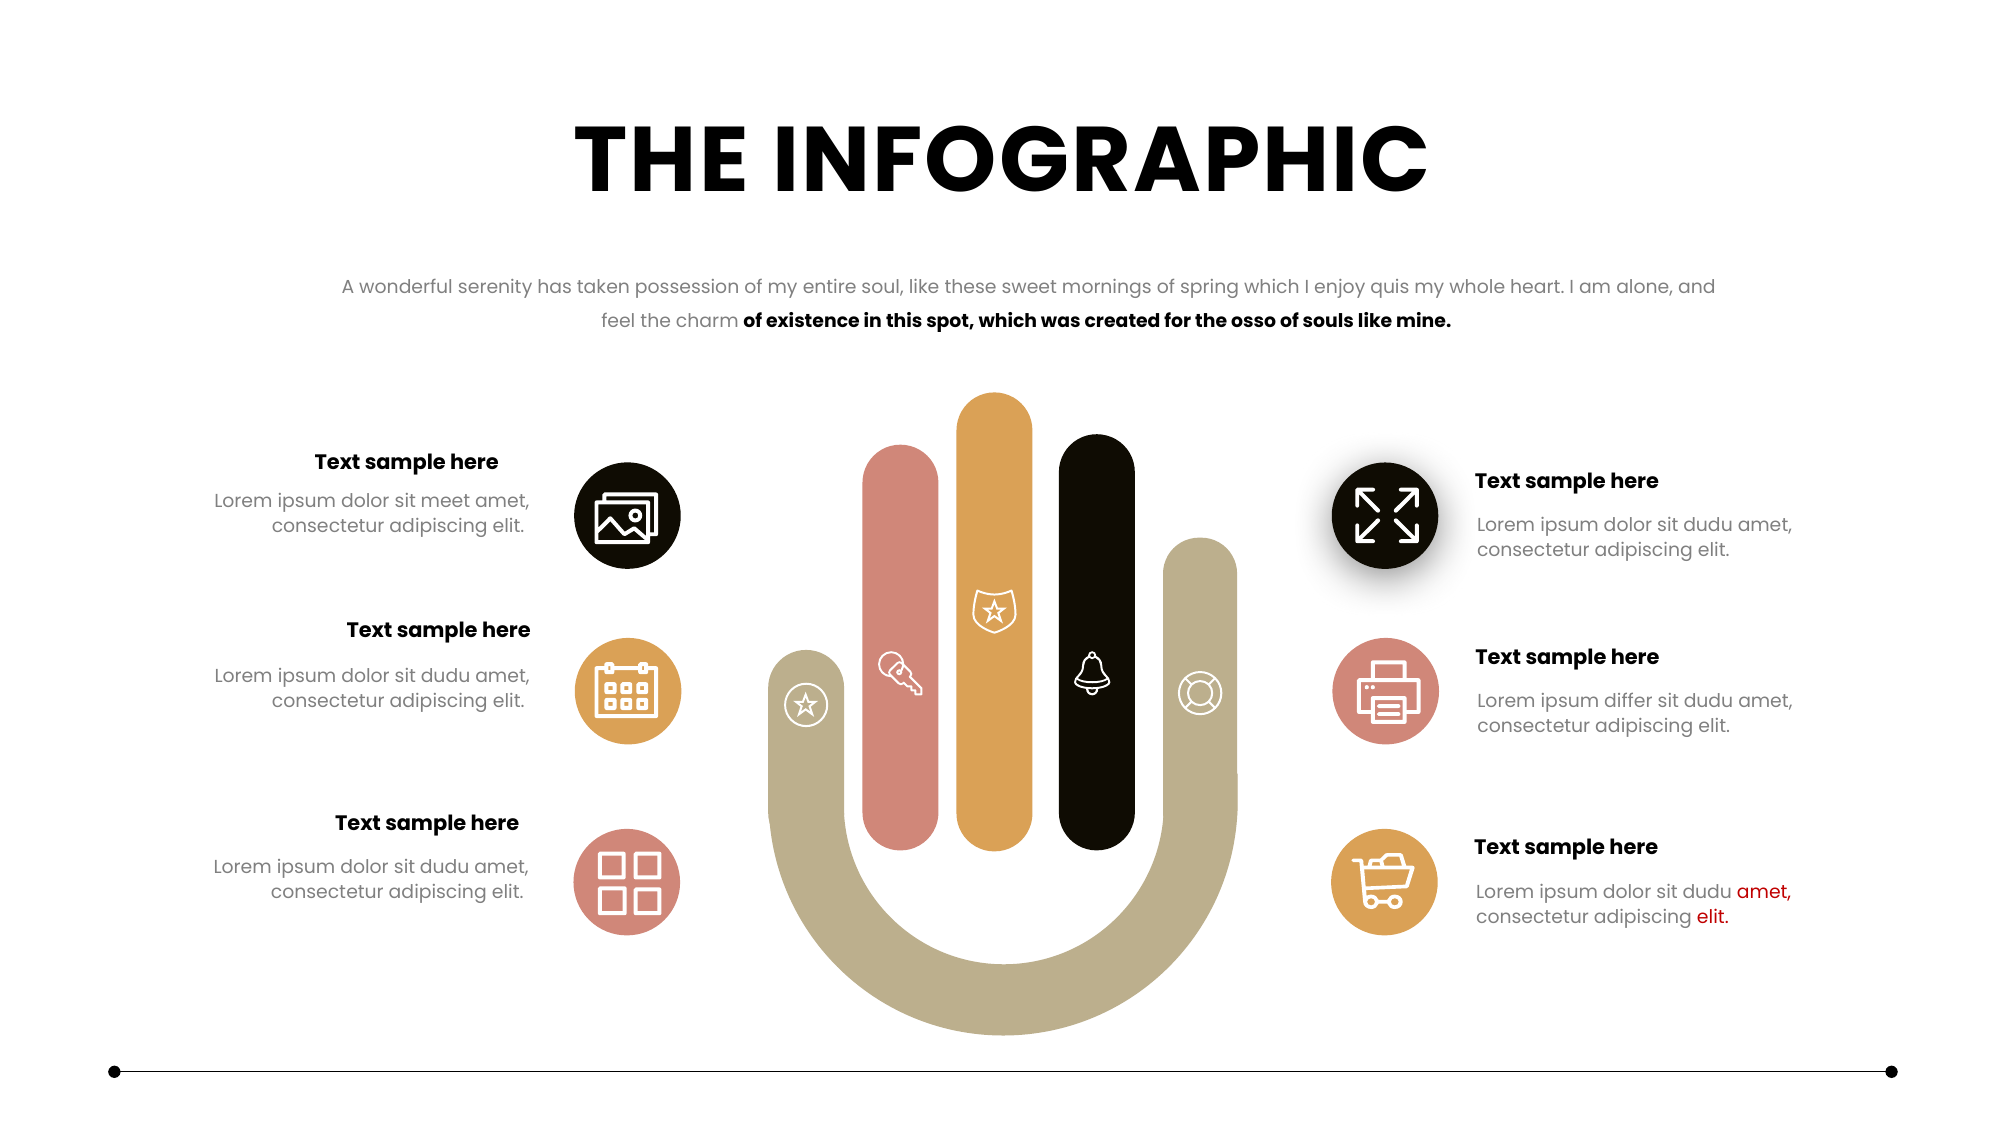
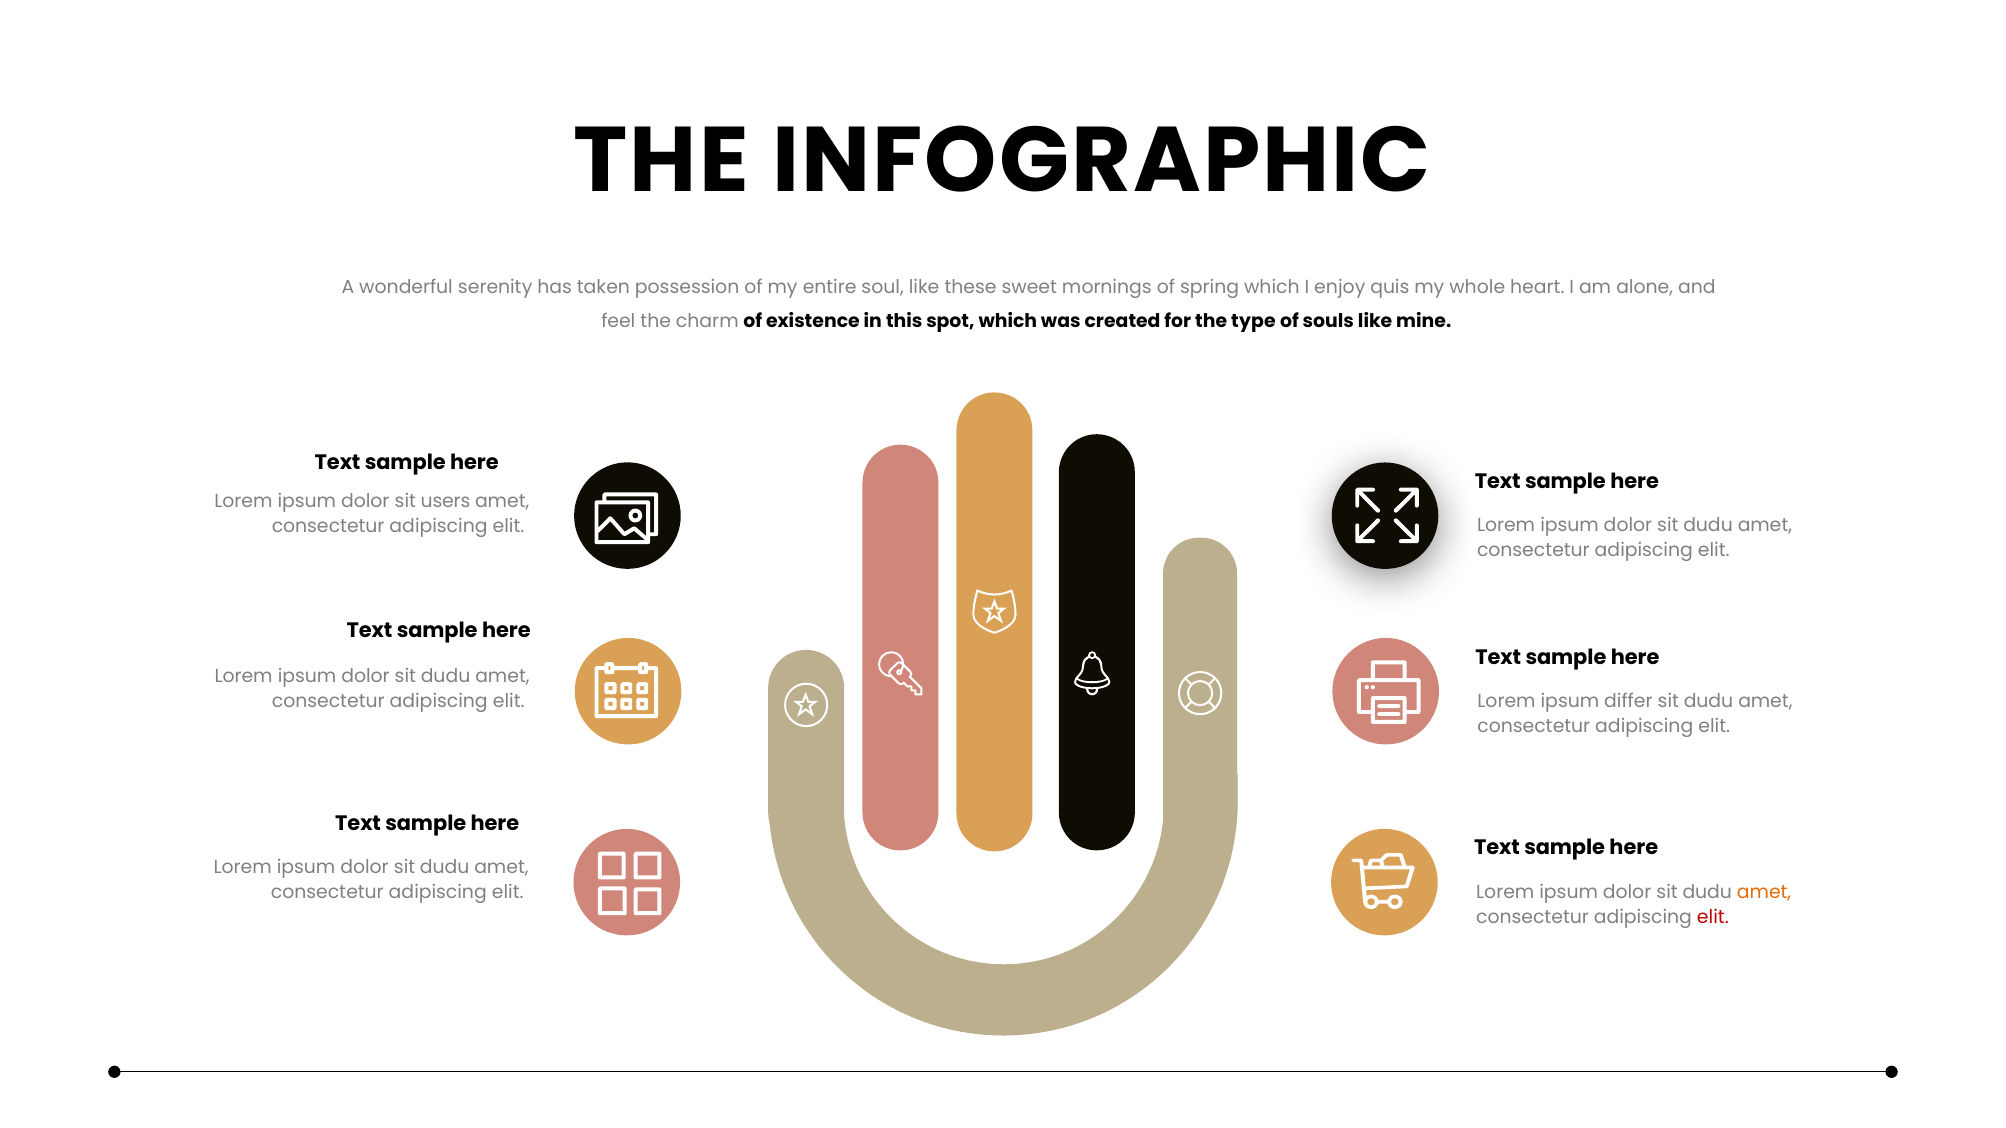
osso: osso -> type (1253, 321)
meet: meet -> users (446, 501)
amet colour: red -> orange (1764, 892)
